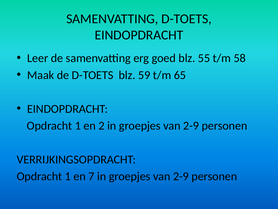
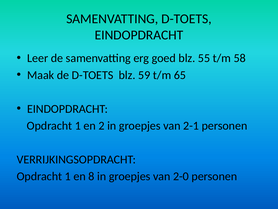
2-9: 2-9 -> 2-1 (191, 125)
7: 7 -> 8 (91, 176)
2-9: 2-9 -> 2-0 (181, 176)
